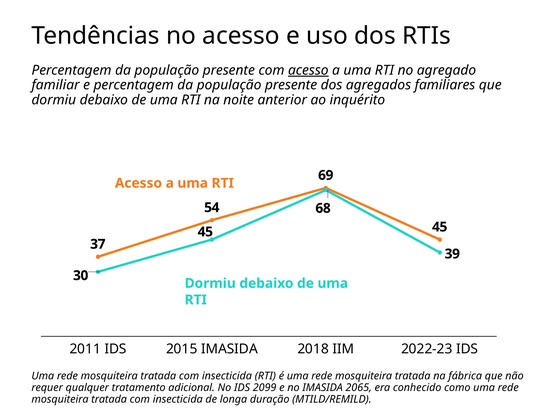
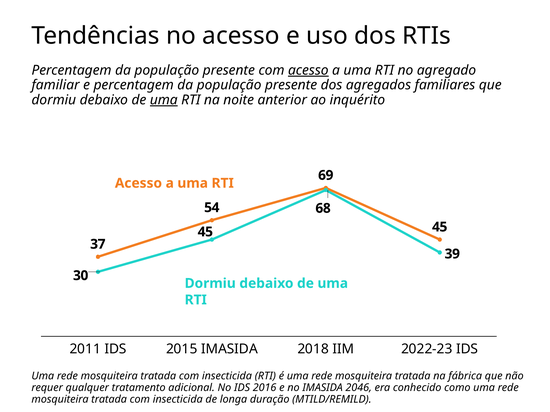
uma underline: none -> present (164, 100)
2099: 2099 -> 2016 (265, 388)
2065: 2065 -> 2046 (359, 388)
